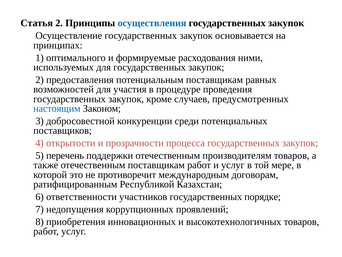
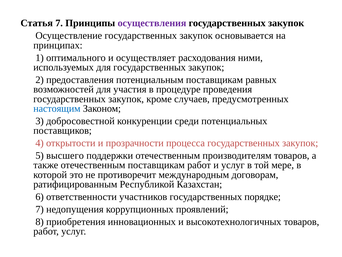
Статья 2: 2 -> 7 (59, 23)
осуществления colour: blue -> purple (152, 23)
формируемые: формируемые -> осуществляет (146, 58)
перечень: перечень -> высшего (65, 155)
